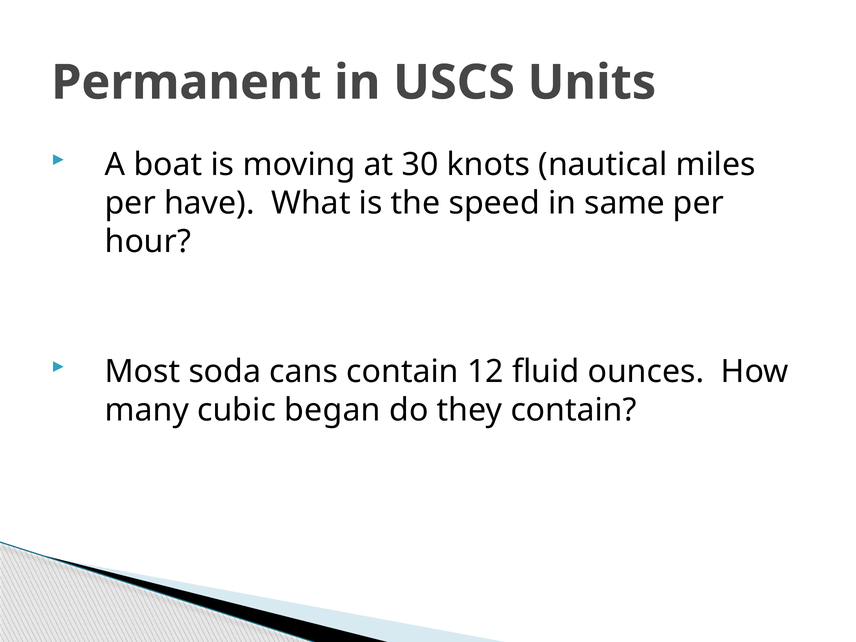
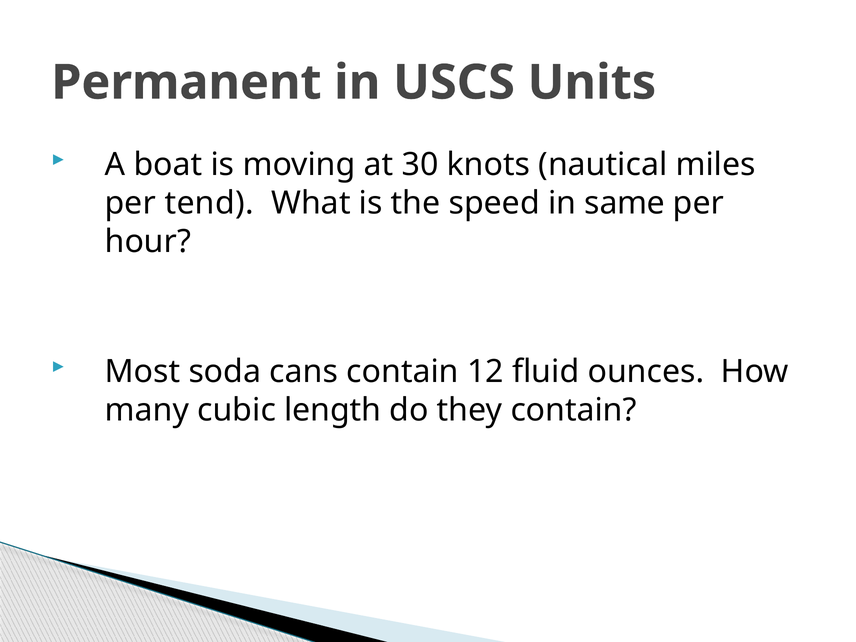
have: have -> tend (209, 203)
began: began -> length (333, 410)
